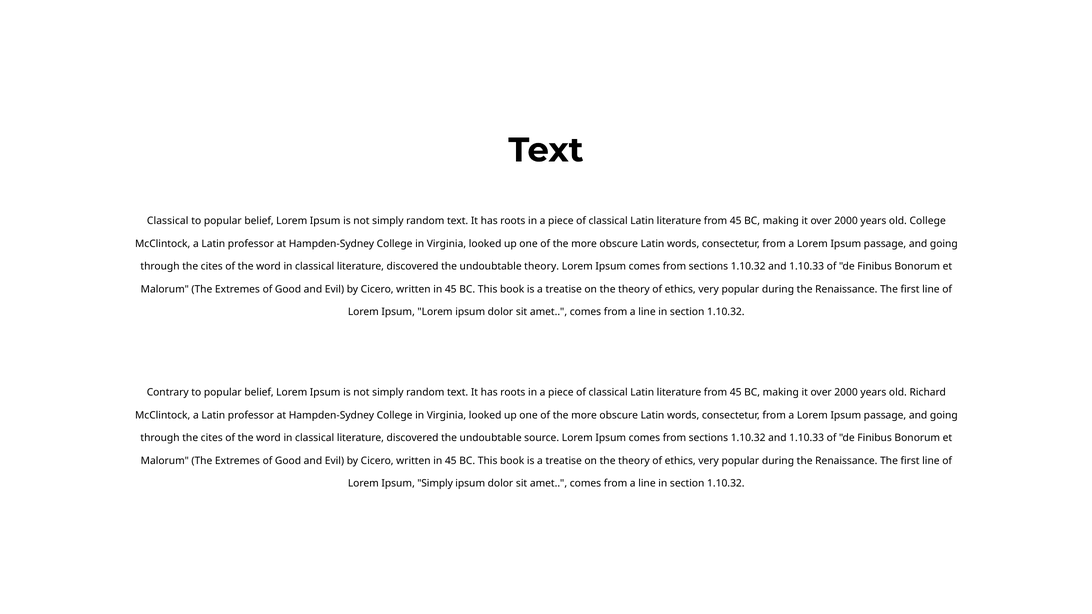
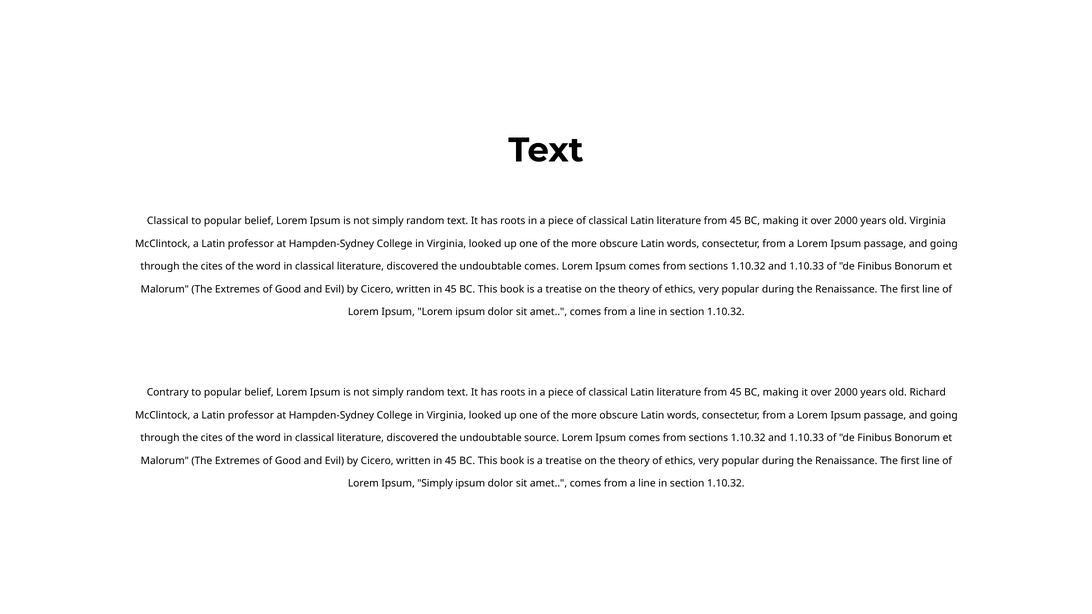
old College: College -> Virginia (928, 221)
undoubtable theory: theory -> comes (542, 267)
